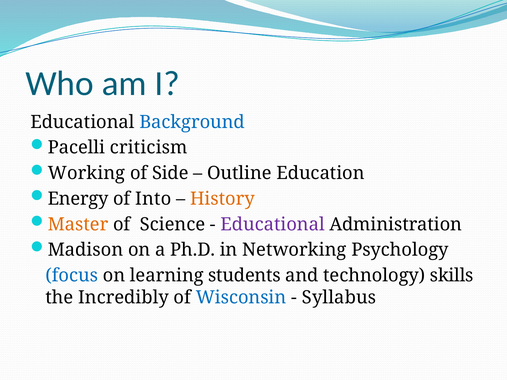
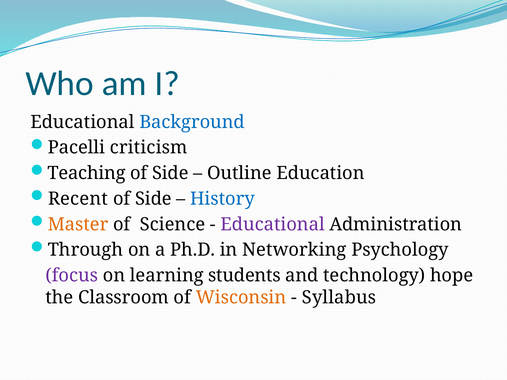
Working: Working -> Teaching (87, 173)
Energy: Energy -> Recent (78, 199)
Into: Into -> Side (153, 199)
History colour: orange -> blue (222, 199)
Madison: Madison -> Through (85, 250)
focus colour: blue -> purple (72, 276)
skills: skills -> hope (452, 276)
Incredibly: Incredibly -> Classroom (124, 298)
Wisconsin colour: blue -> orange (241, 298)
